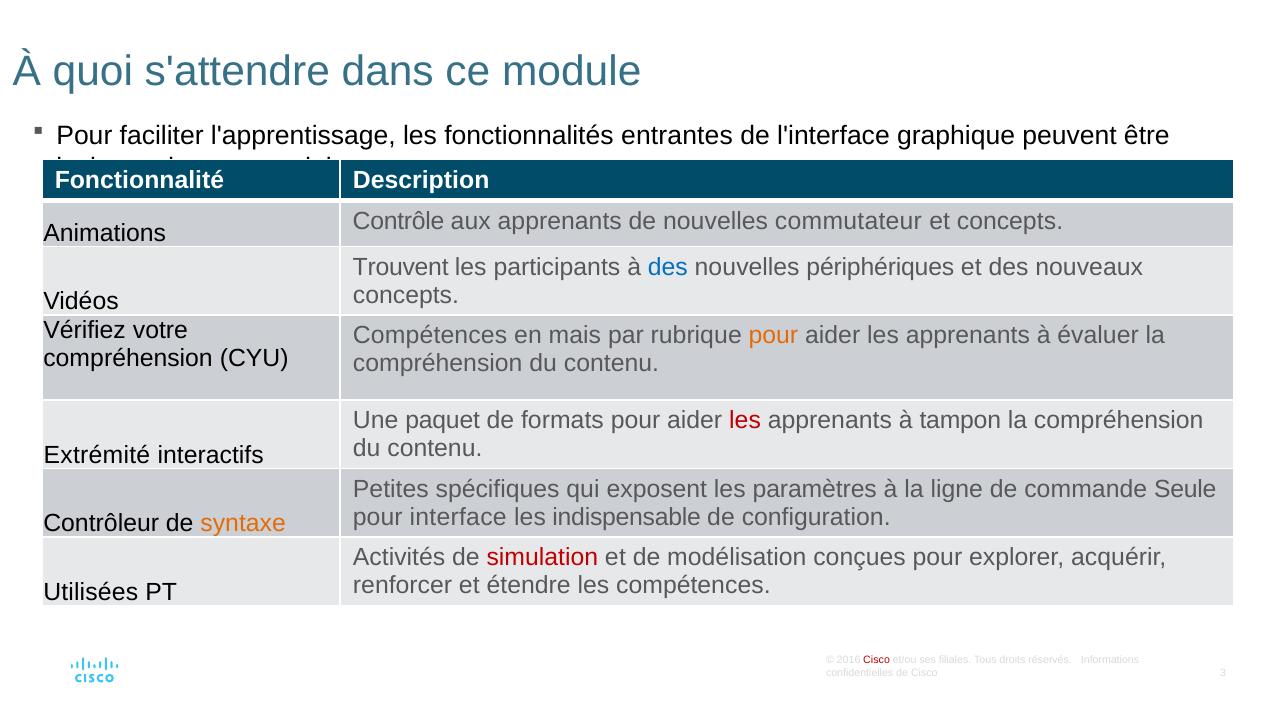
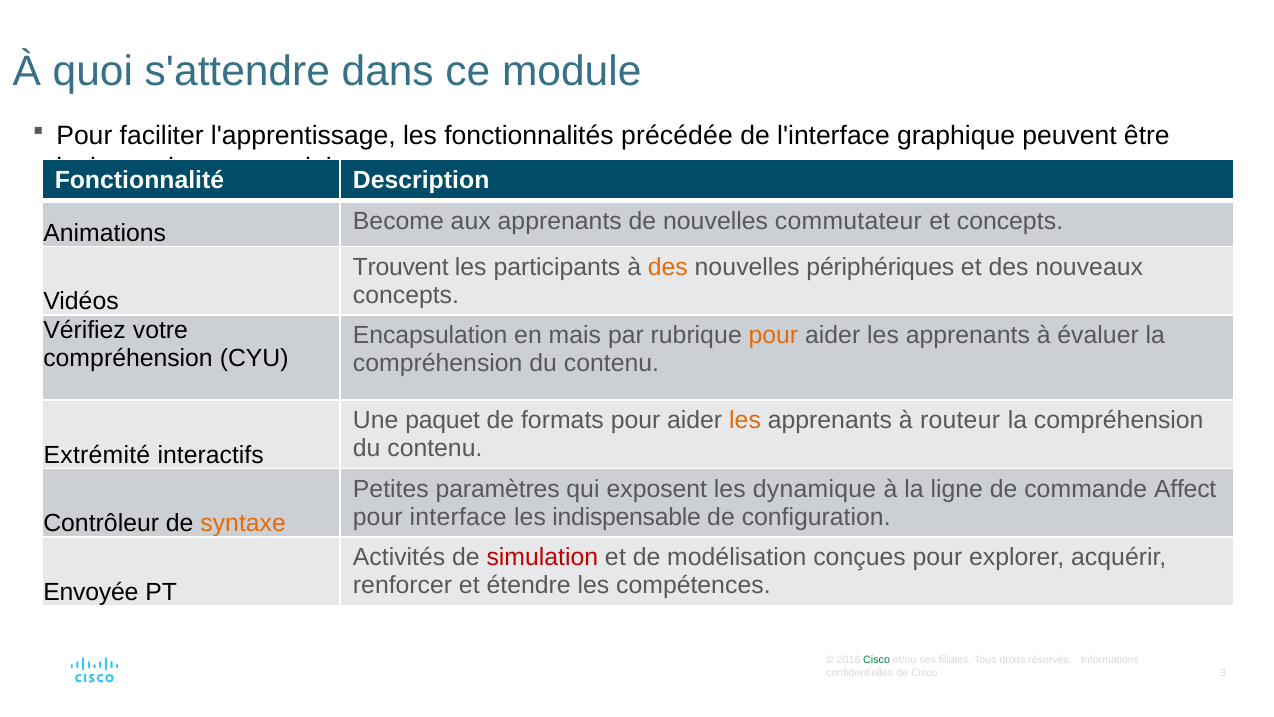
entrantes: entrantes -> précédée (677, 135)
Contrôle: Contrôle -> Become (398, 221)
des colour: blue -> orange (668, 267)
Compétences: Compétences -> Encapsulation (430, 336)
les colour: red -> orange (745, 420)
tampon: tampon -> routeur (960, 420)
spécifiques: spécifiques -> paramètres (498, 489)
paramètres: paramètres -> dynamique (815, 489)
Seule: Seule -> Affect (1185, 489)
Utilisées: Utilisées -> Envoyée (91, 592)
Cisco colour: red -> green (877, 659)
